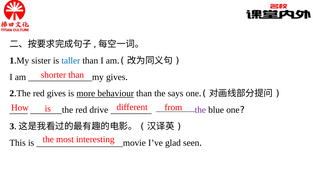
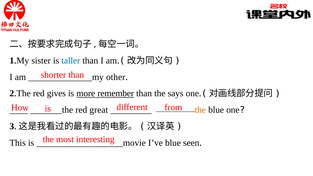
gives: gives -> other (116, 77)
behaviour: behaviour -> remember (116, 93)
drive: drive -> great (99, 110)
the colour: purple -> orange (200, 110)
I’ve glad: glad -> blue (173, 143)
